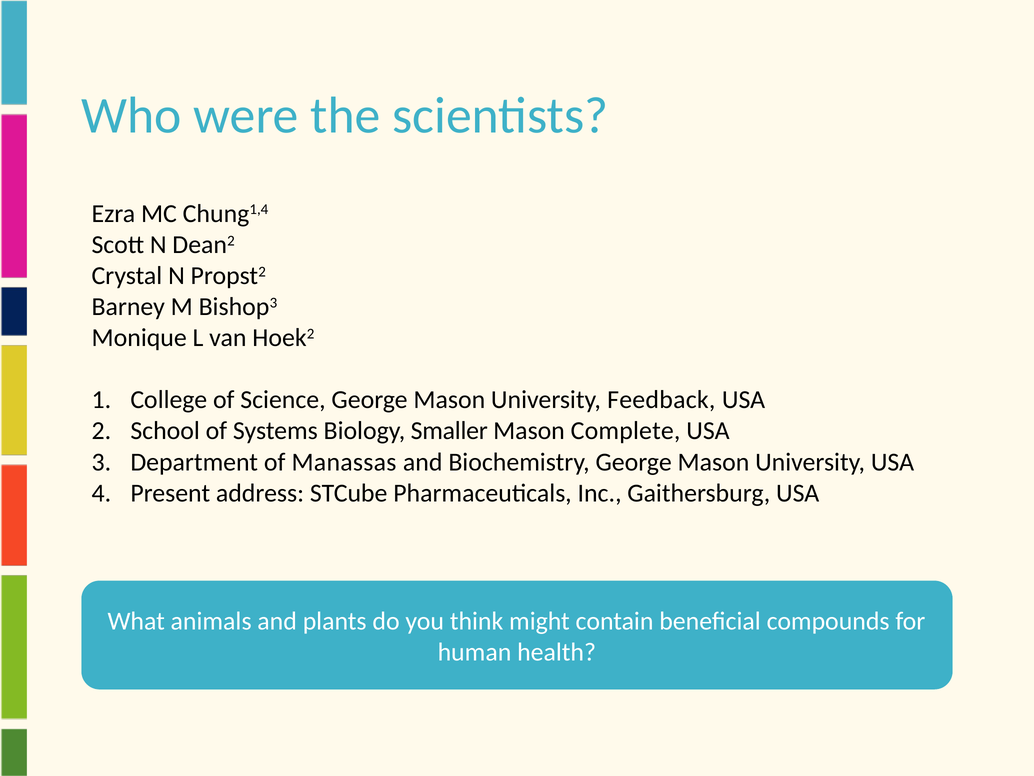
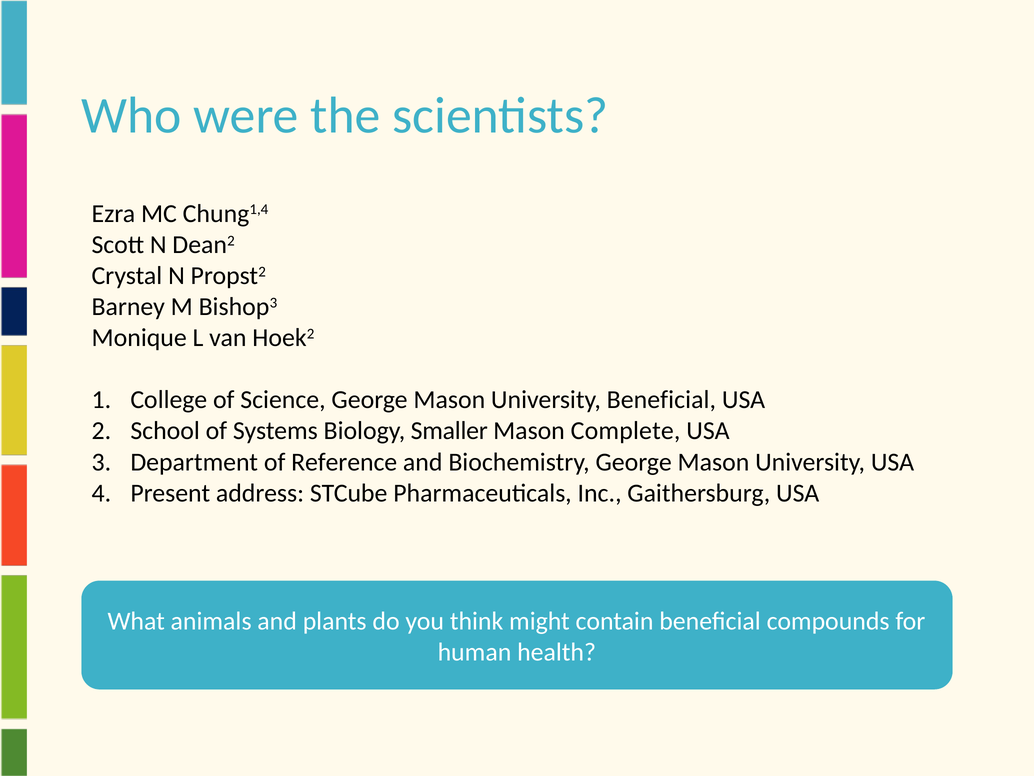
University Feedback: Feedback -> Beneficial (661, 400)
Manassas: Manassas -> Reference (344, 462)
